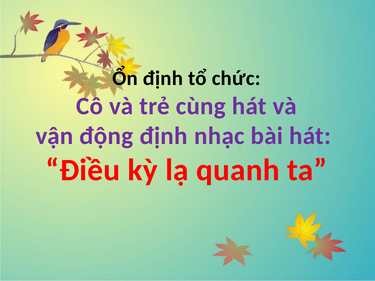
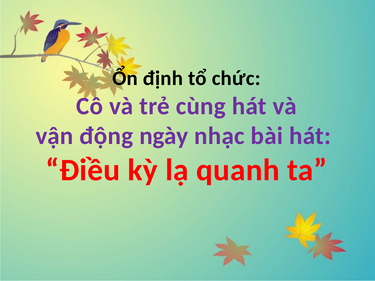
động định: định -> ngày (164, 136)
